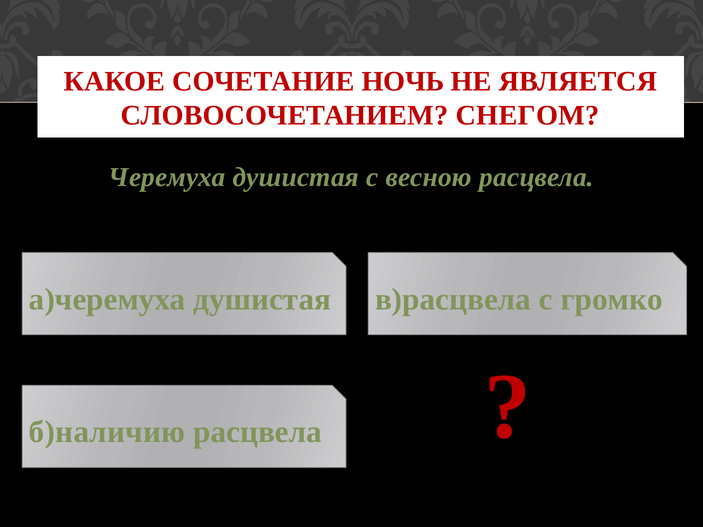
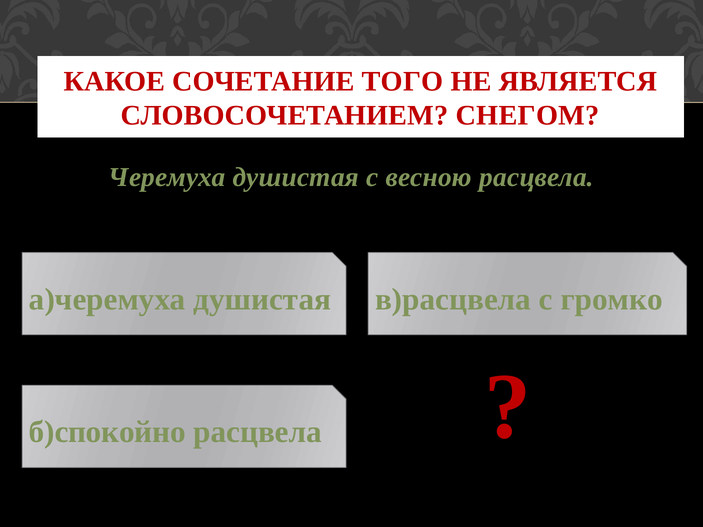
НОЧЬ: НОЧЬ -> ТОГО (403, 82)
б)наличию: б)наличию -> б)спокойно (107, 432)
